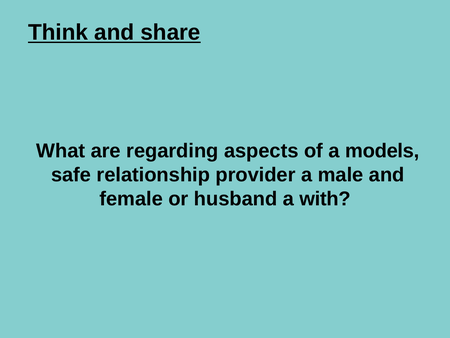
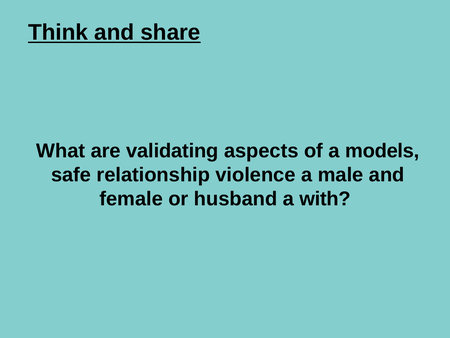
regarding: regarding -> validating (172, 151)
provider: provider -> violence (256, 175)
